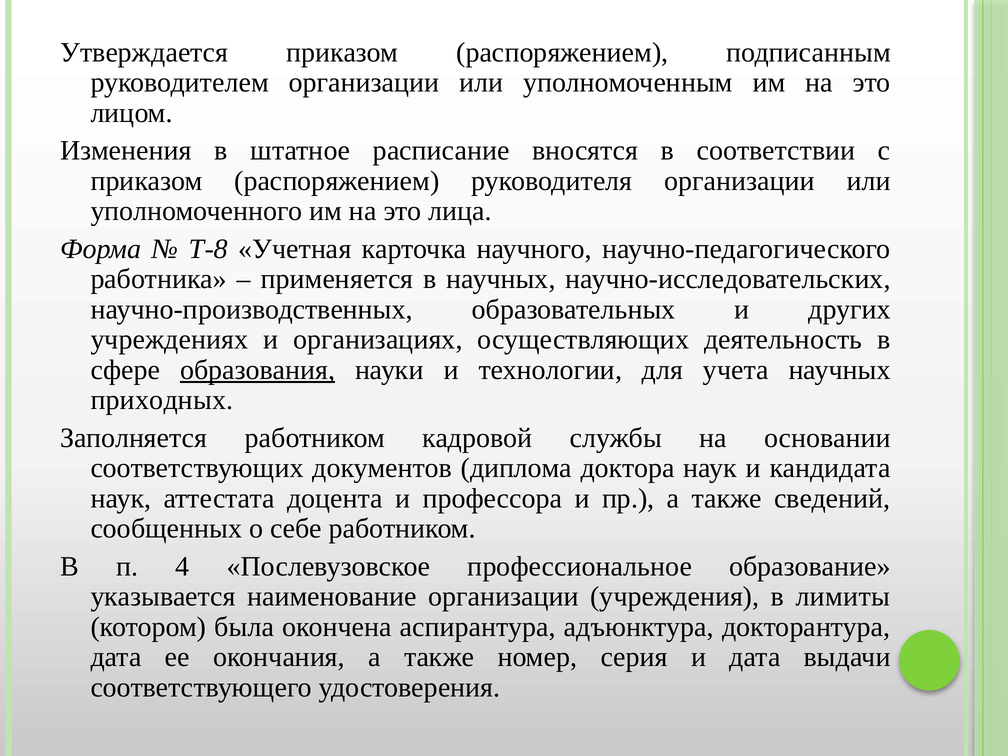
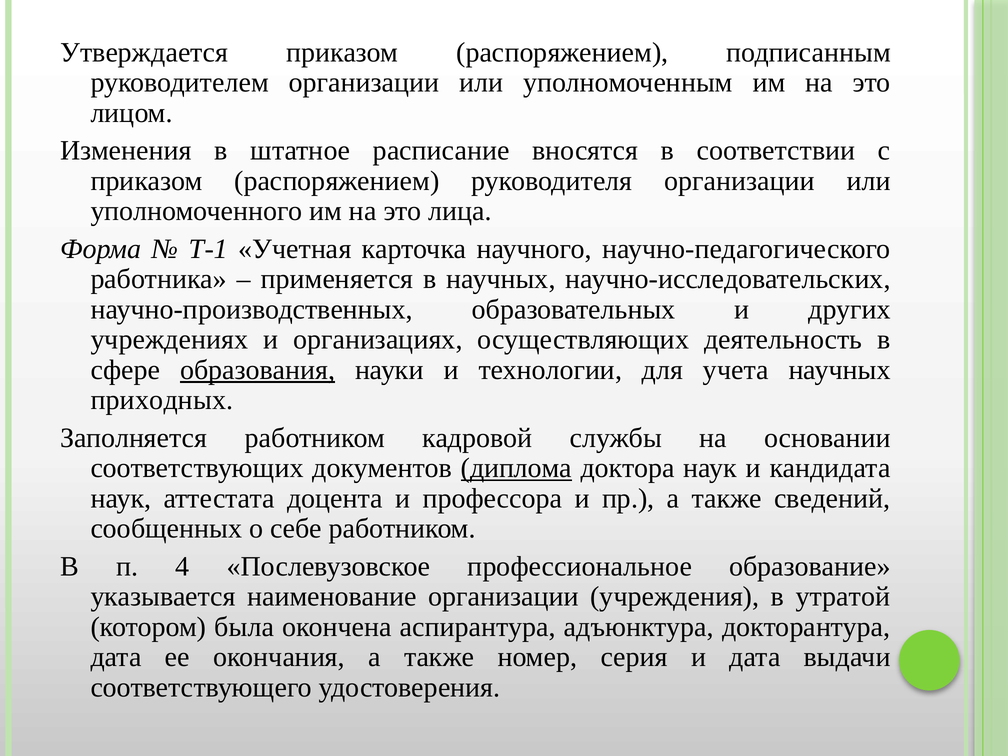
Т-8: Т-8 -> Т-1 (208, 249)
диплома underline: none -> present (516, 468)
лимиты: лимиты -> утратой (843, 597)
